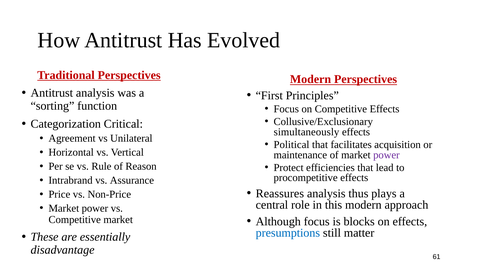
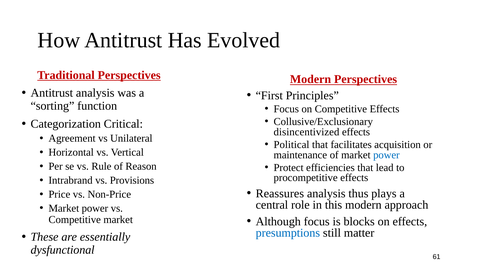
simultaneously: simultaneously -> disincentivized (306, 132)
power colour: purple -> blue (386, 155)
Assurance: Assurance -> Provisions (132, 180)
disadvantage: disadvantage -> dysfunctional (63, 250)
